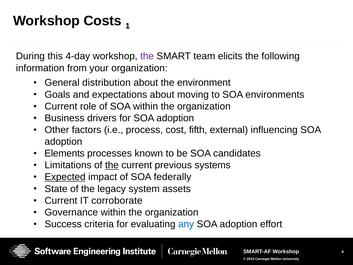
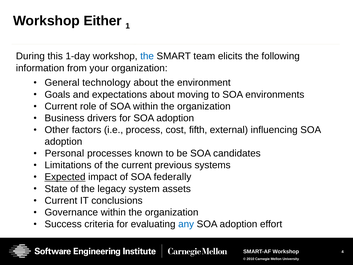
Costs: Costs -> Either (103, 21)
4-day: 4-day -> 1-day (78, 56)
the colour: purple -> blue (147, 56)
distribution: distribution -> technology (106, 83)
Elements: Elements -> Personal (64, 153)
the underline: present -> none (112, 165)
corroborate: corroborate -> conclusions (117, 200)
